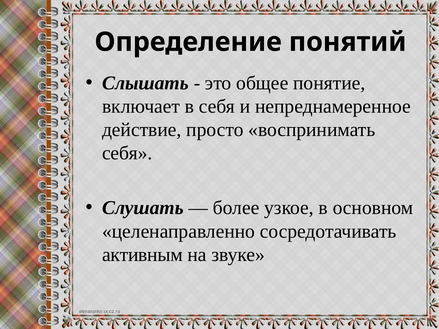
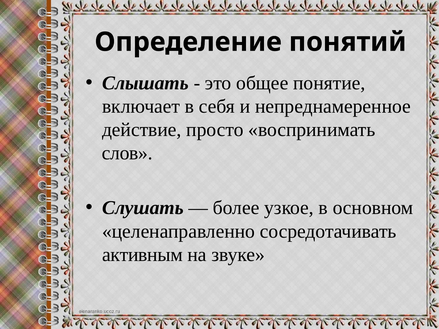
себя: себя -> слов (127, 153)
